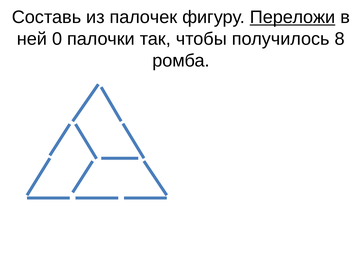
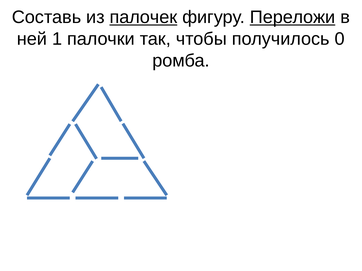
палочек underline: none -> present (143, 17)
0: 0 -> 1 (57, 39)
8: 8 -> 0 (340, 39)
